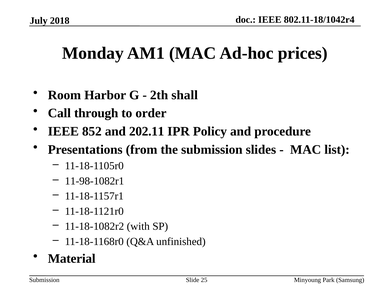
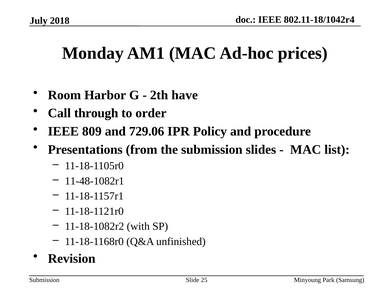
shall: shall -> have (185, 95)
852: 852 -> 809 (92, 132)
202.11: 202.11 -> 729.06 (147, 132)
11-98-1082r1: 11-98-1082r1 -> 11-48-1082r1 (94, 181)
Material: Material -> Revision (72, 259)
